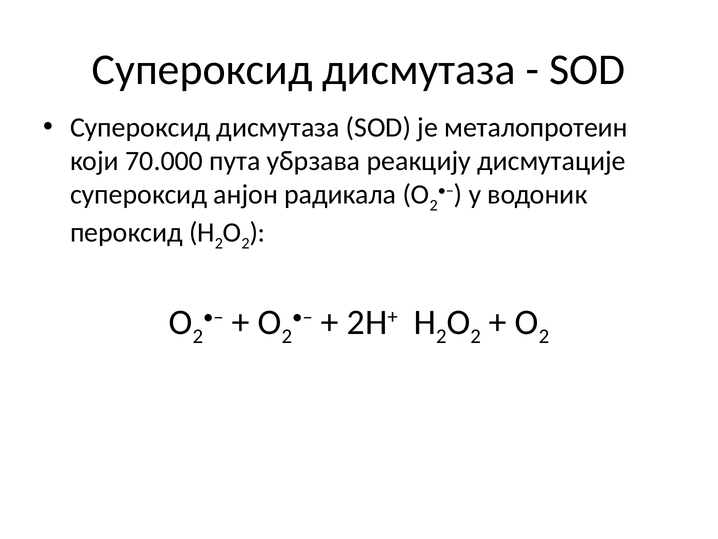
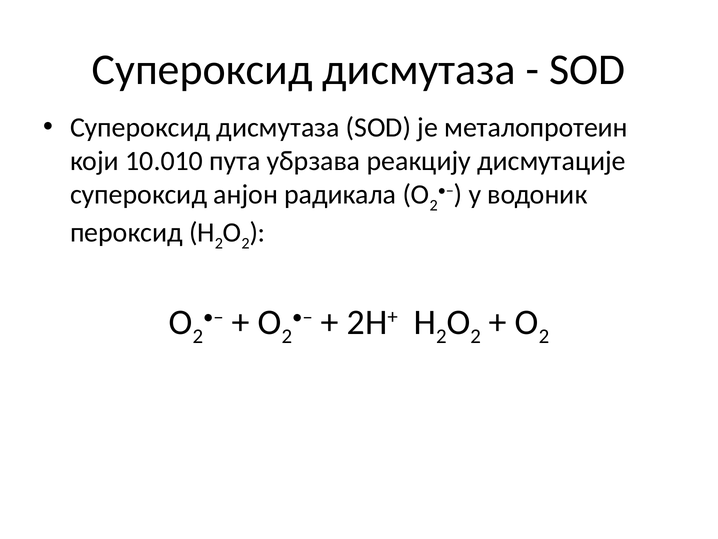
70.000: 70.000 -> 10.010 (164, 161)
